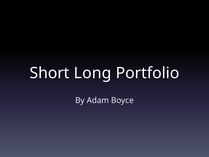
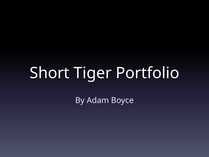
Long: Long -> Tiger (93, 73)
